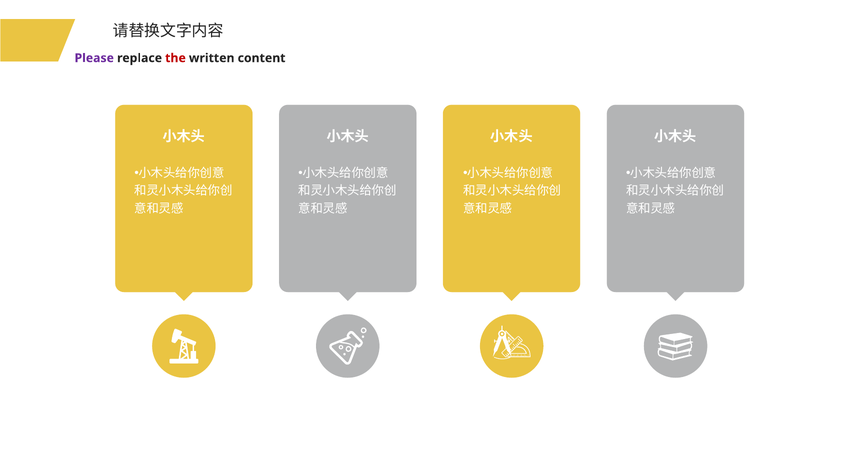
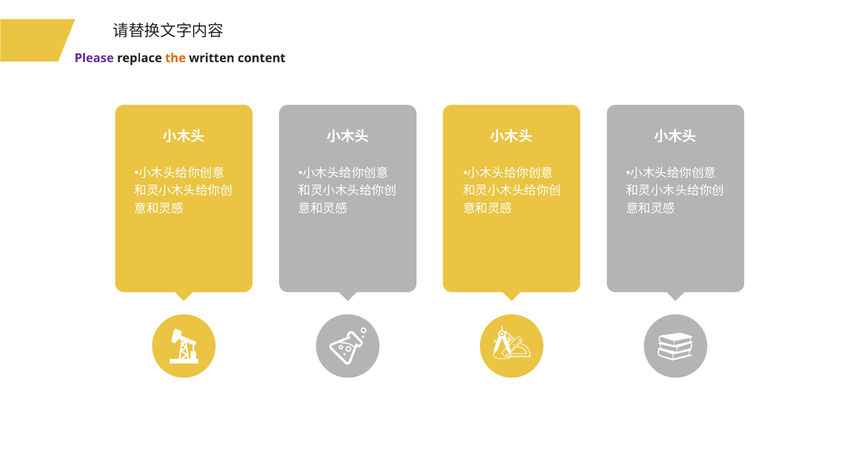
the colour: red -> orange (175, 58)
